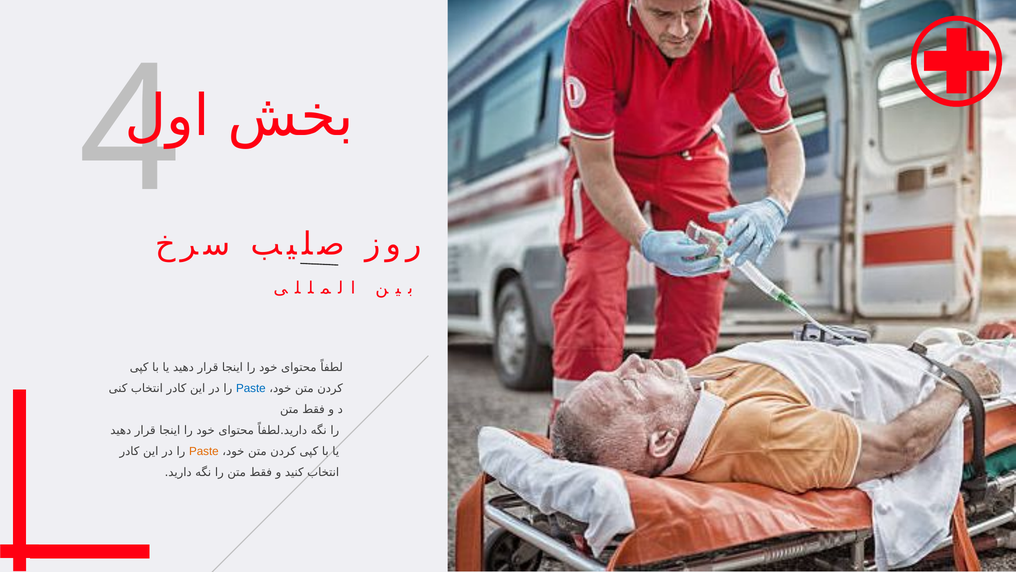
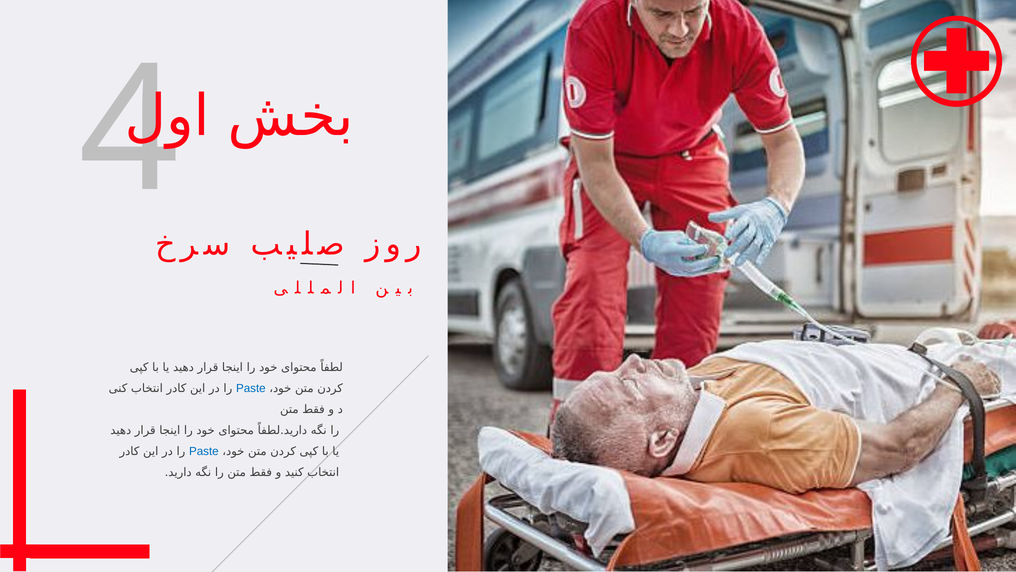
Paste colour: orange -> blue (204, 451)
